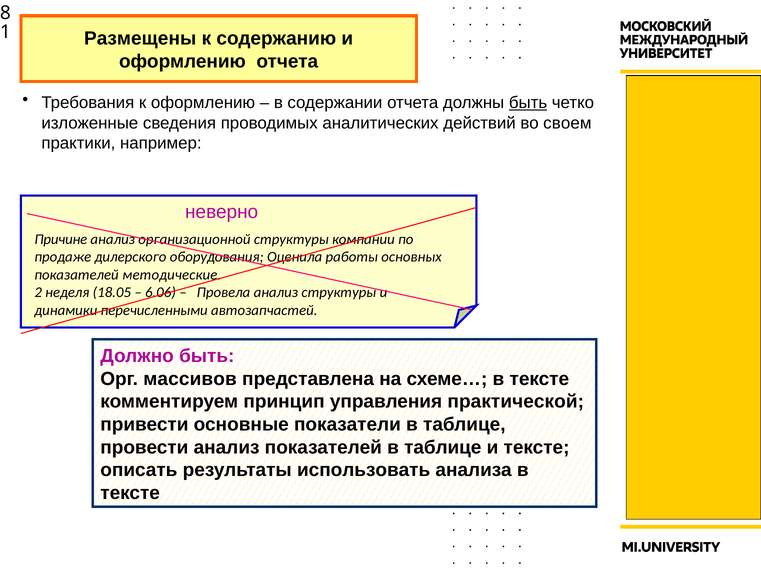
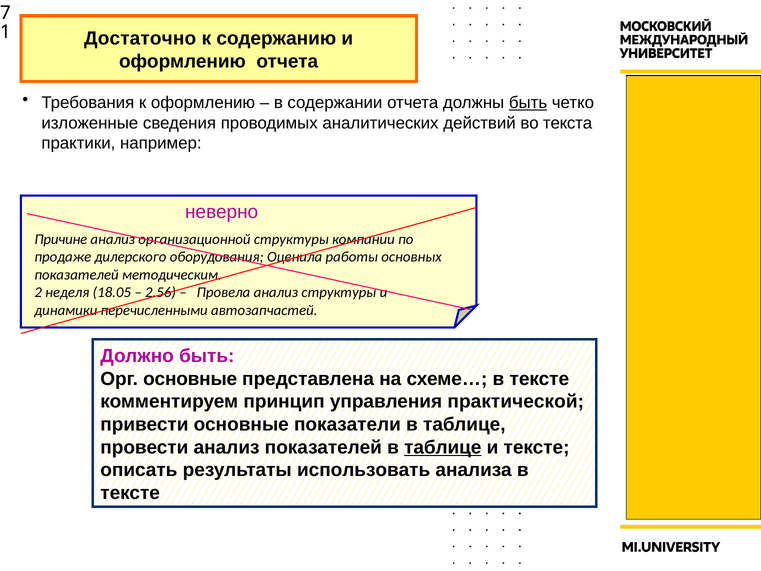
8: 8 -> 7 (5, 13)
Размещены: Размещены -> Достаточно (140, 39)
своем: своем -> текста (568, 123)
методические: методические -> методическим (172, 275)
6.06: 6.06 -> 2.56 (160, 292)
Орг массивов: массивов -> основные (190, 379)
таблице underline: none -> present (443, 447)
